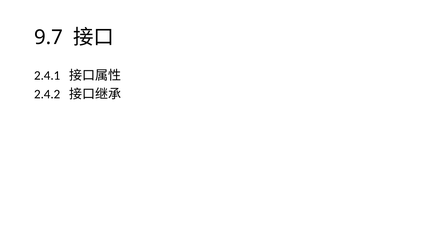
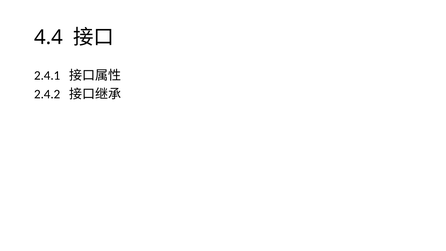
9.7: 9.7 -> 4.4 (48, 37)
